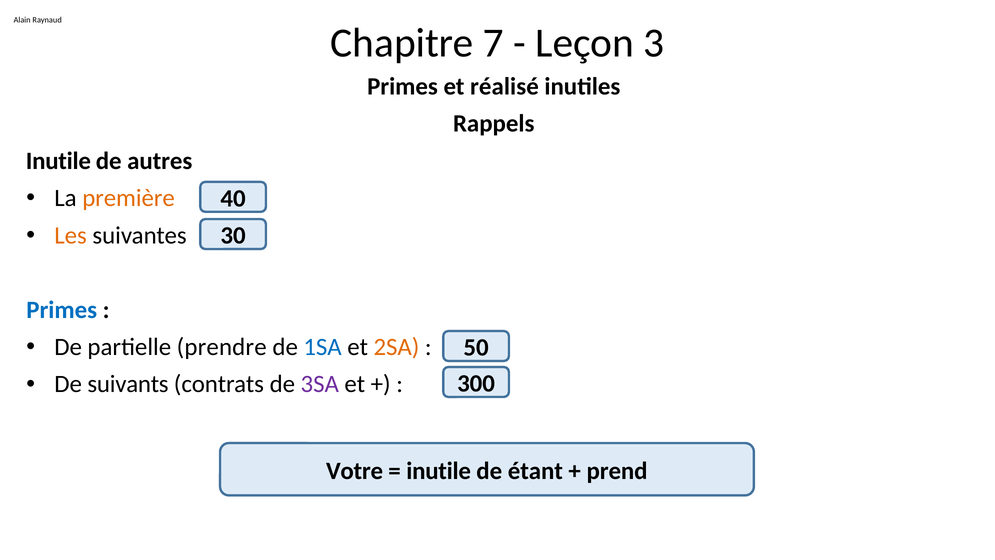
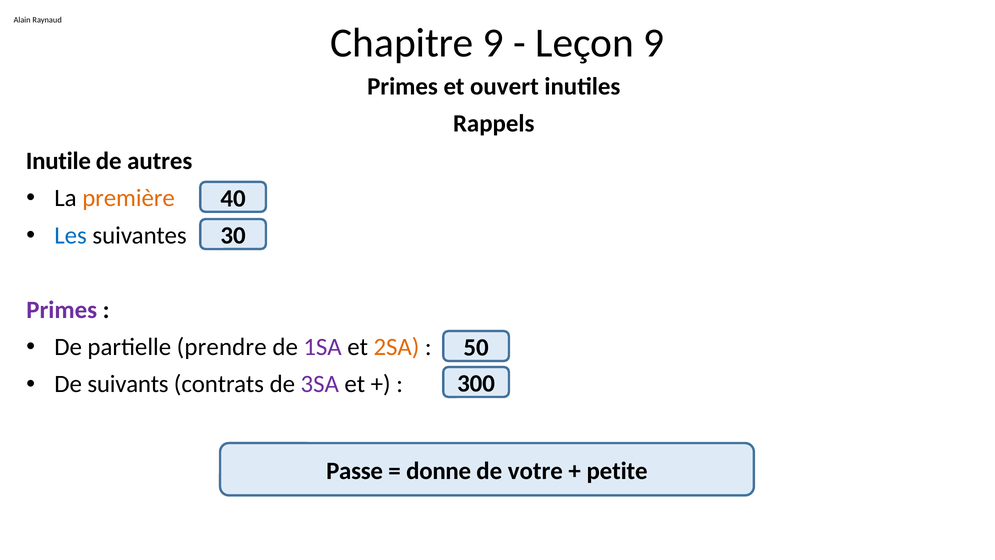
Chapitre 7: 7 -> 9 (493, 43)
Leçon 3: 3 -> 9 (654, 43)
réalisé: réalisé -> ouvert (504, 86)
Les colour: orange -> blue (71, 235)
Primes colour: blue -> purple (62, 310)
1SA colour: blue -> purple (323, 347)
Votre: Votre -> Passe (355, 471)
inutile: inutile -> donne (439, 471)
étant: étant -> votre (535, 471)
prend: prend -> petite (617, 471)
